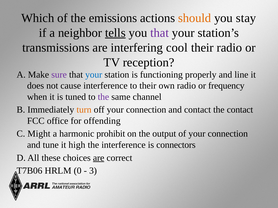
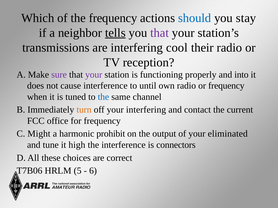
the emissions: emissions -> frequency (113, 18)
should colour: orange -> blue (195, 18)
your colour: blue -> purple (94, 75)
line: line -> into (241, 75)
to their: their -> until (148, 86)
the colour: purple -> blue (103, 97)
off your connection: connection -> interfering (146, 110)
the contact: contact -> current (240, 110)
for offending: offending -> frequency (102, 121)
of your connection: connection -> eliminated (228, 134)
are underline: present -> none (99, 158)
0: 0 -> 5 (78, 171)
3: 3 -> 6 (93, 171)
